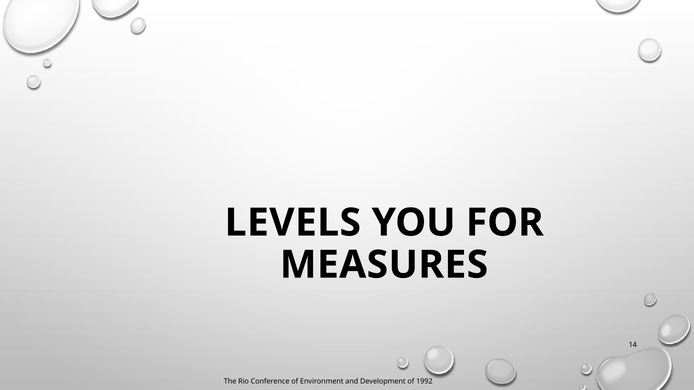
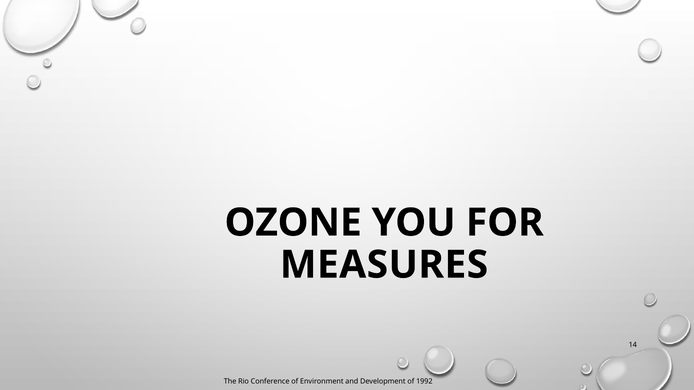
LEVELS: LEVELS -> OZONE (293, 223)
